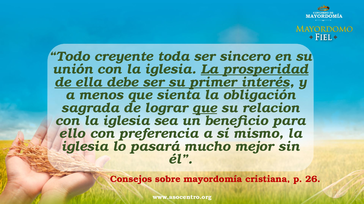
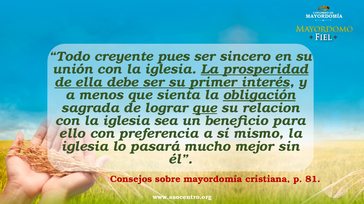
toda: toda -> pues (174, 57)
obligación underline: none -> present (259, 95)
26: 26 -> 81 (313, 180)
